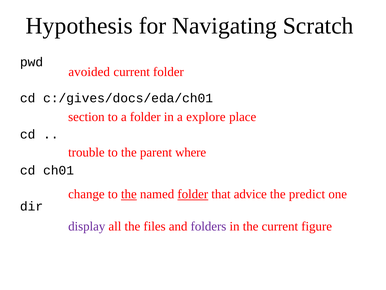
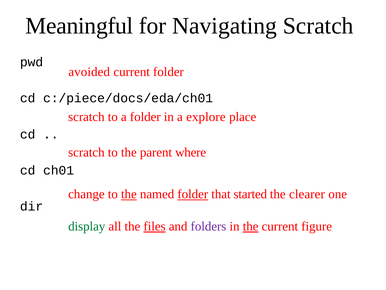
Hypothesis: Hypothesis -> Meaningful (79, 26)
c:/gives/docs/eda/ch01: c:/gives/docs/eda/ch01 -> c:/piece/docs/eda/ch01 (128, 98)
section: section -> scratch (86, 117)
trouble: trouble -> scratch (86, 152)
advice: advice -> started (250, 194)
predict: predict -> clearer (307, 194)
display colour: purple -> green (87, 226)
files underline: none -> present (155, 226)
the underline: none -> present (251, 226)
